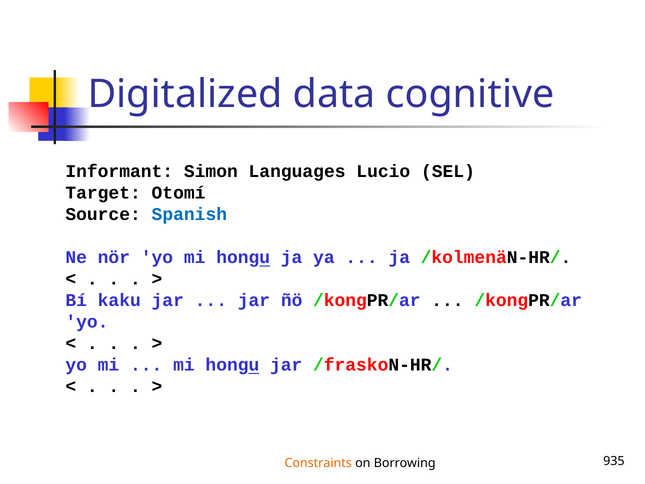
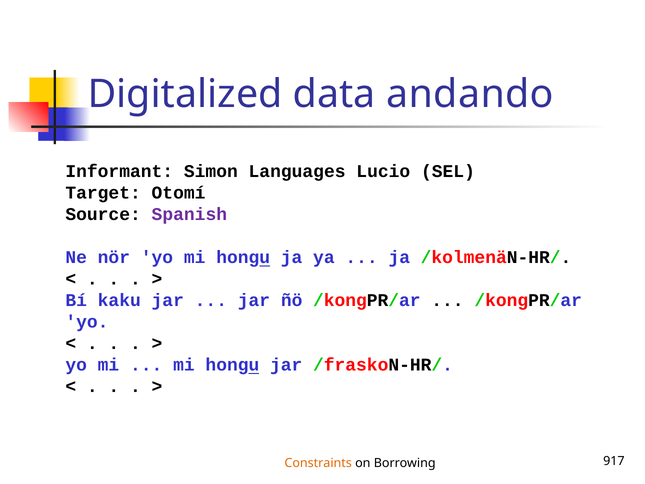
cognitive: cognitive -> andando (470, 94)
Spanish colour: blue -> purple (189, 214)
935: 935 -> 917 (614, 461)
